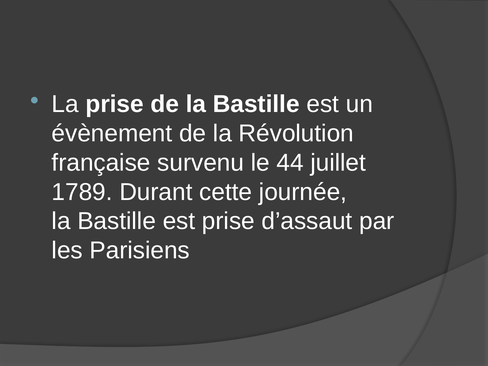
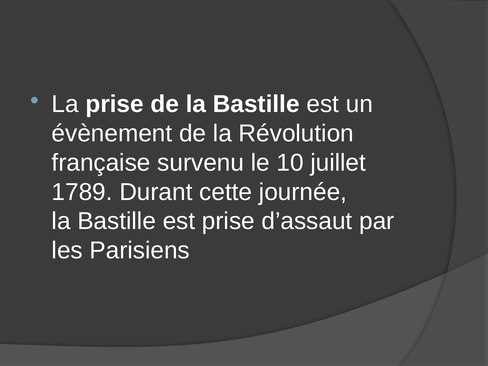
44: 44 -> 10 (290, 163)
